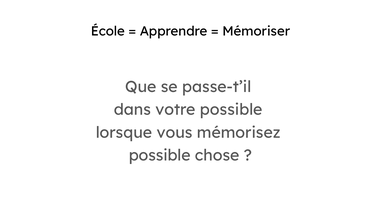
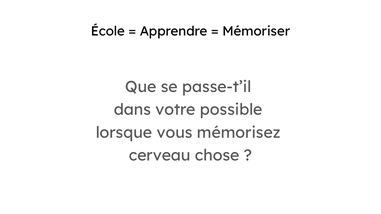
possible: possible -> cerveau (160, 156)
